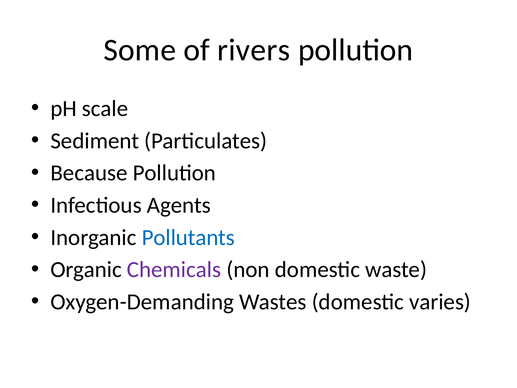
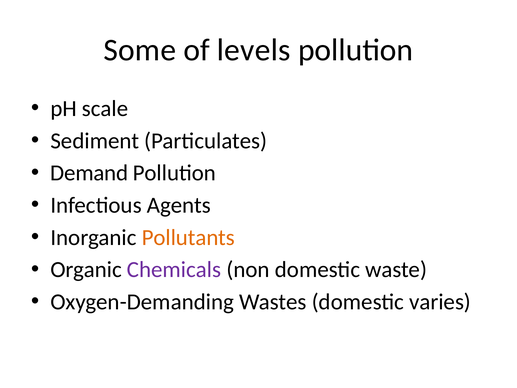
rivers: rivers -> levels (254, 50)
Because: Because -> Demand (89, 173)
Pollutants colour: blue -> orange (188, 237)
